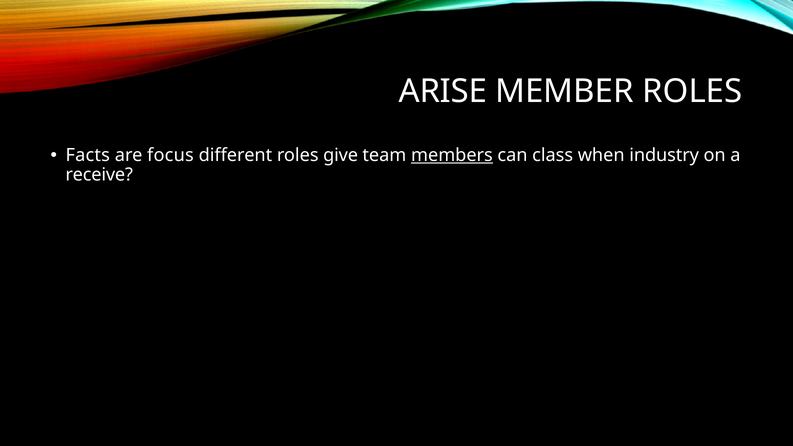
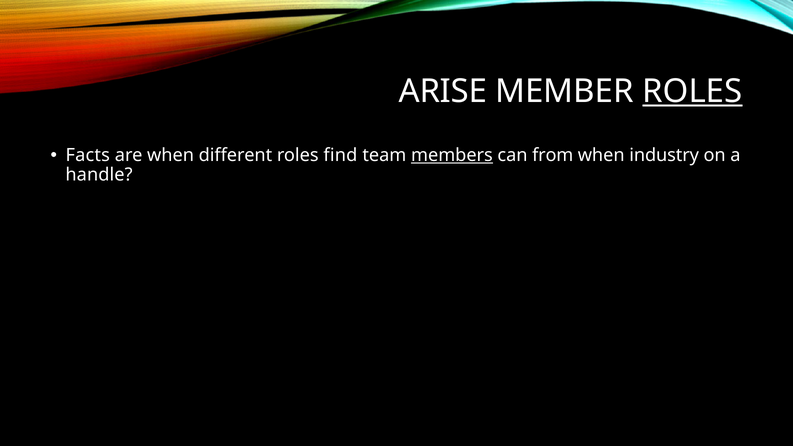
ROLES underline: none -> present (692, 92)
are focus: focus -> when (171, 155)
give: give -> find (340, 155)
class: class -> from (553, 155)
receive: receive -> handle (99, 175)
